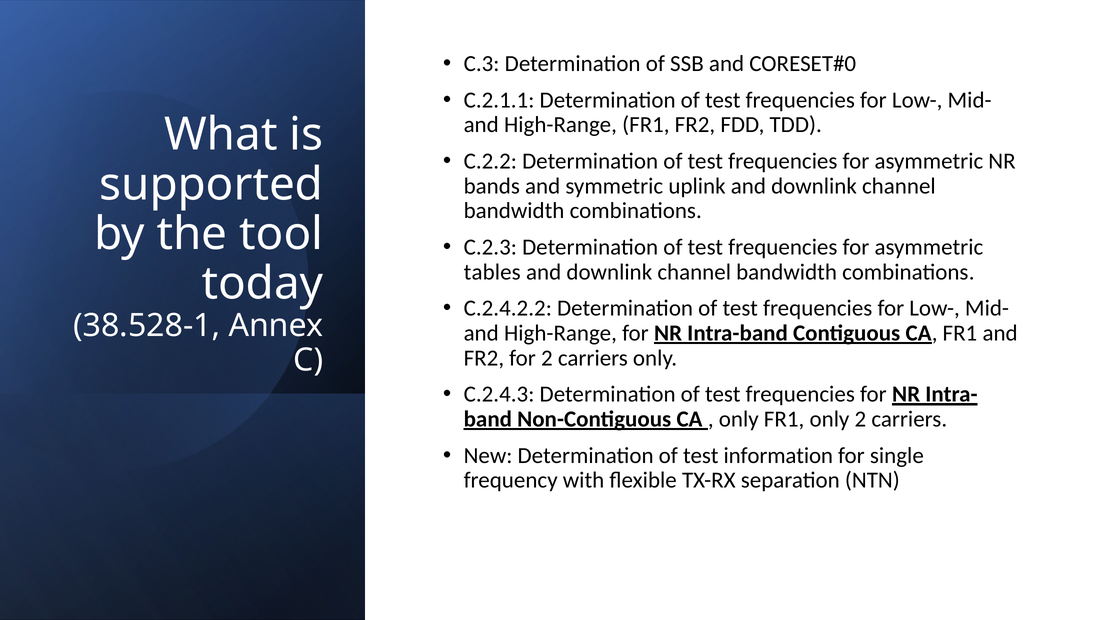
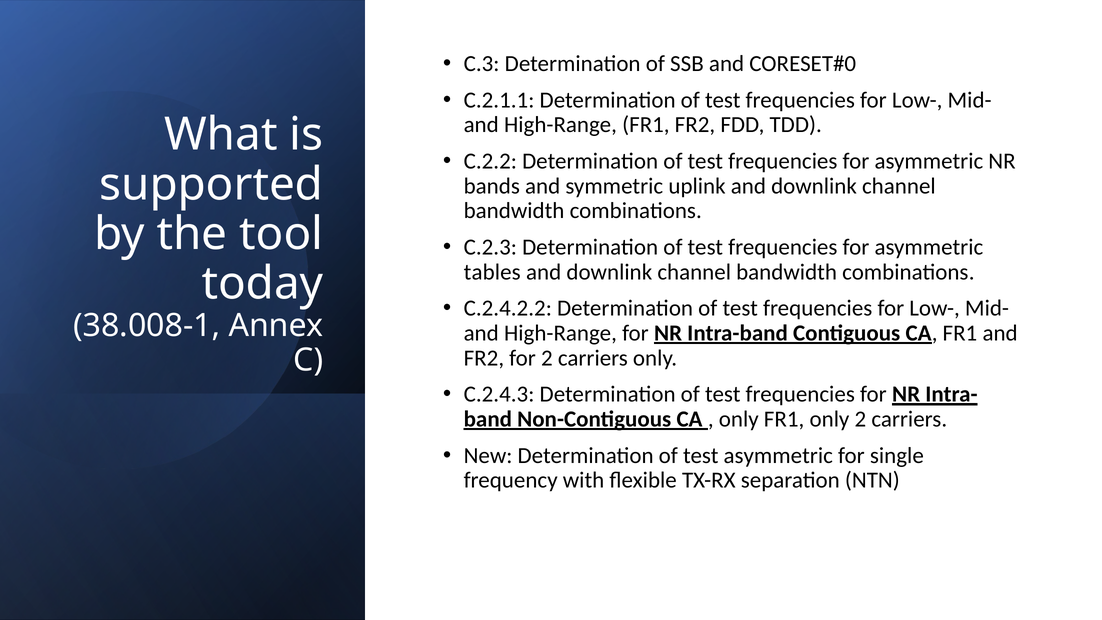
38.528-1: 38.528-1 -> 38.008-1 (147, 326)
test information: information -> asymmetric (778, 455)
